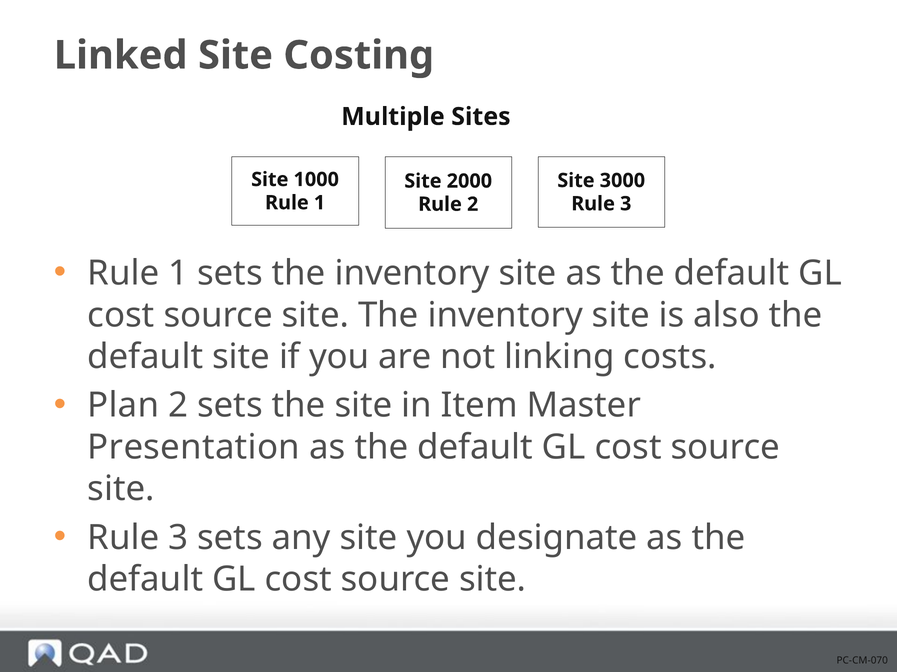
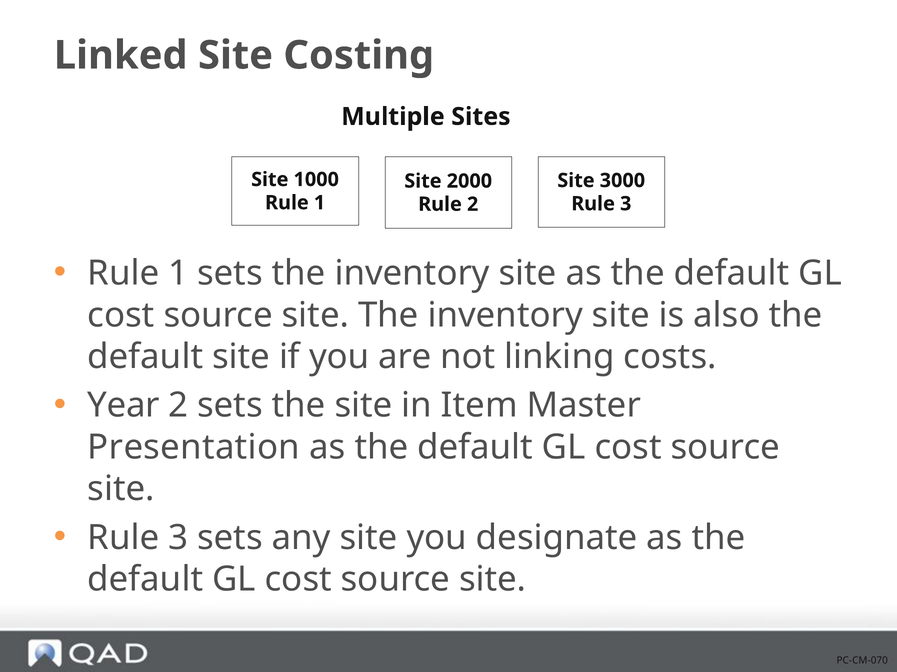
Plan: Plan -> Year (124, 406)
